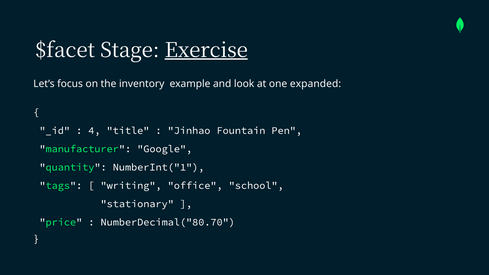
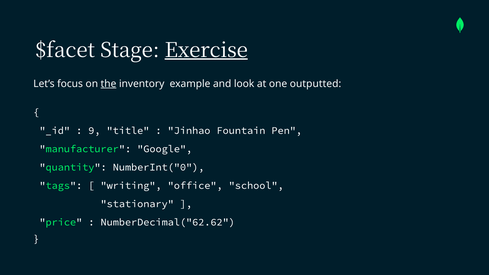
the underline: none -> present (109, 84)
expanded: expanded -> outputted (316, 84)
4: 4 -> 9 (94, 131)
NumberInt("1: NumberInt("1 -> NumberInt("0 (159, 167)
NumberDecimal("80.70: NumberDecimal("80.70 -> NumberDecimal("62.62 (168, 222)
